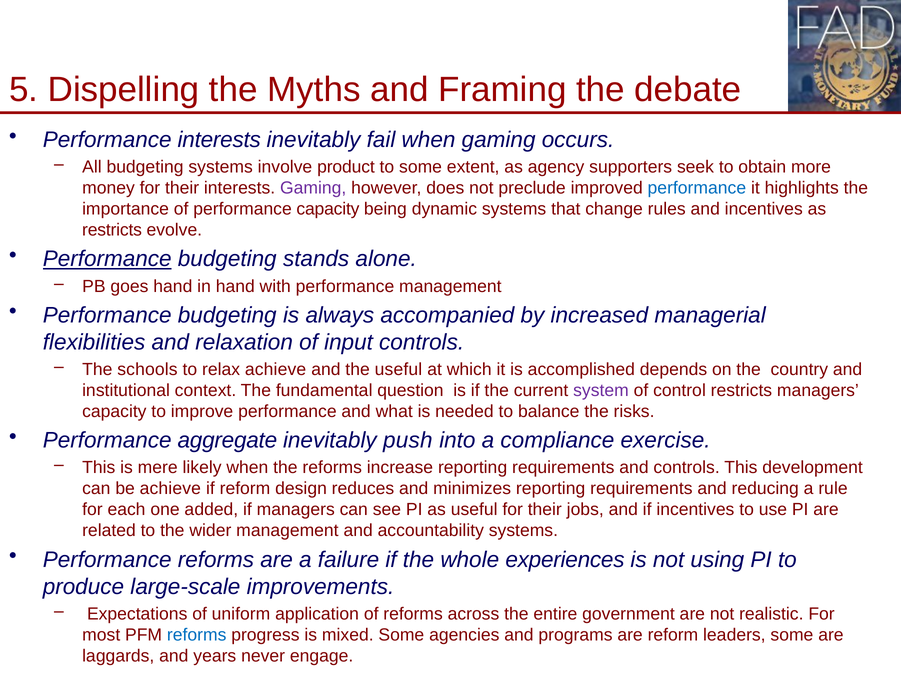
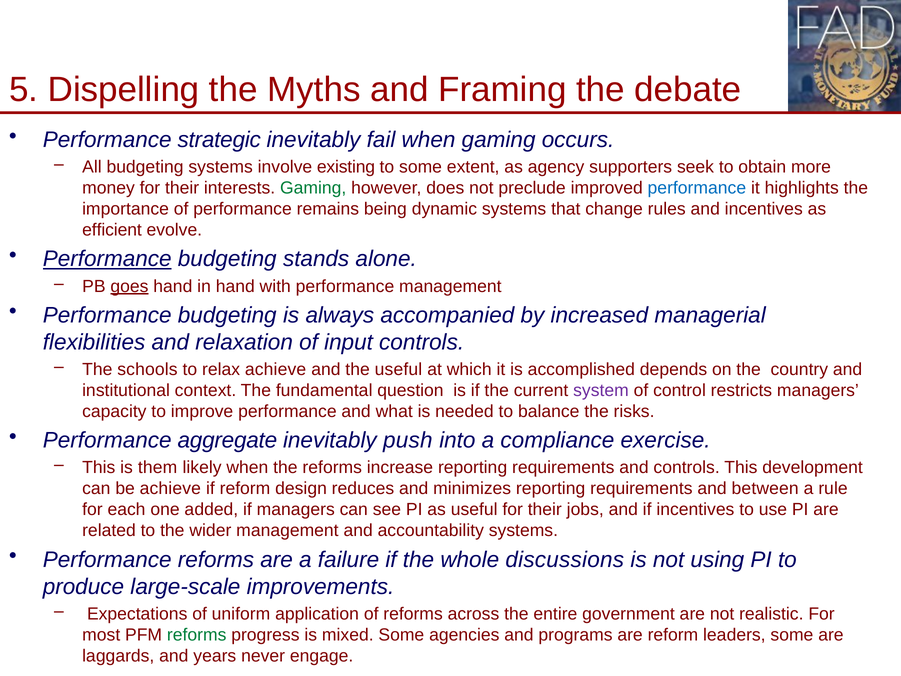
Performance interests: interests -> strategic (219, 140)
product: product -> existing (346, 167)
Gaming colour: purple -> green (313, 188)
performance capacity: capacity -> remains (328, 209)
restricts: restricts -> efficient (112, 230)
goes underline: none -> present (129, 286)
mere: mere -> them (158, 467)
reducing: reducing -> between (765, 488)
experiences: experiences -> discussions (565, 559)
reforms colour: blue -> green (197, 635)
